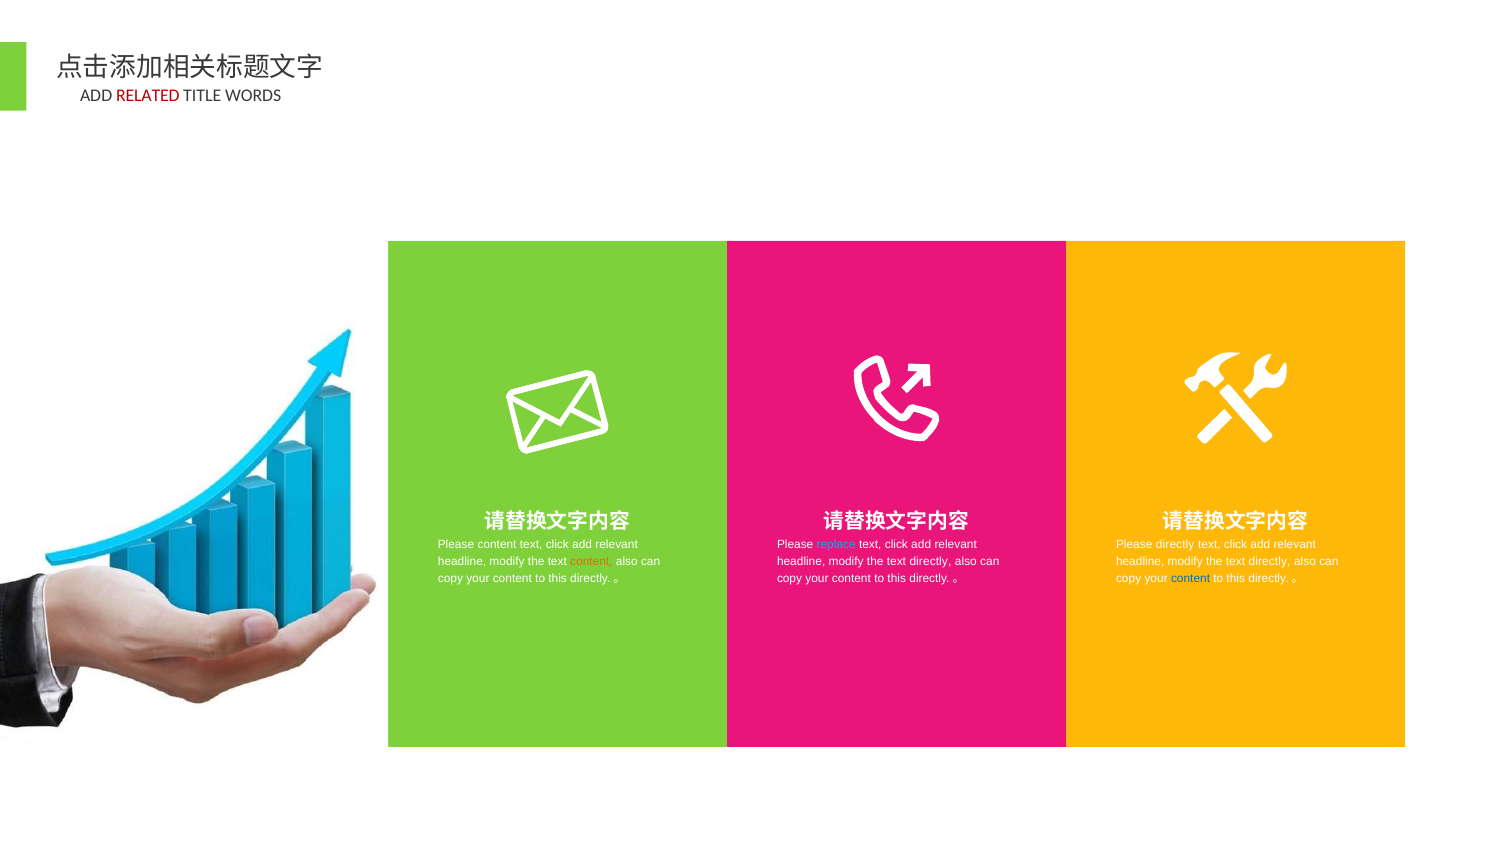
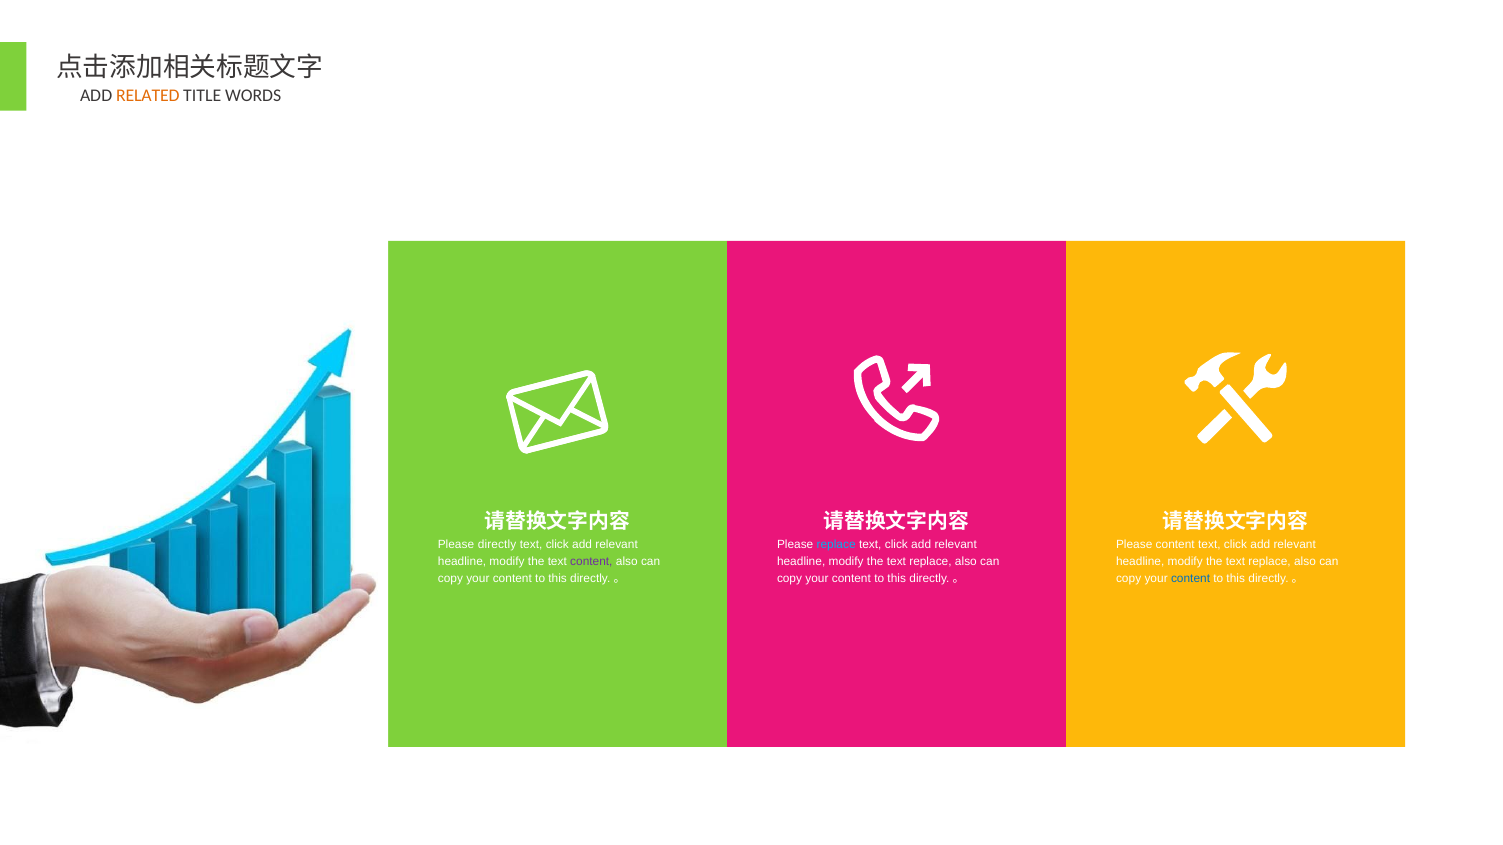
RELATED colour: red -> orange (148, 96)
Please content: content -> directly (497, 545)
Please directly: directly -> content (1175, 545)
content colour: orange -> purple (591, 562)
directly: directly -> replace (930, 562)
directly: directly -> replace (1270, 562)
